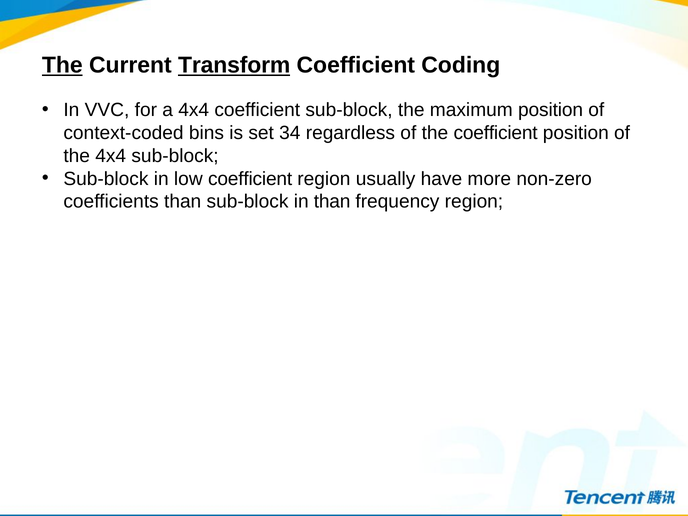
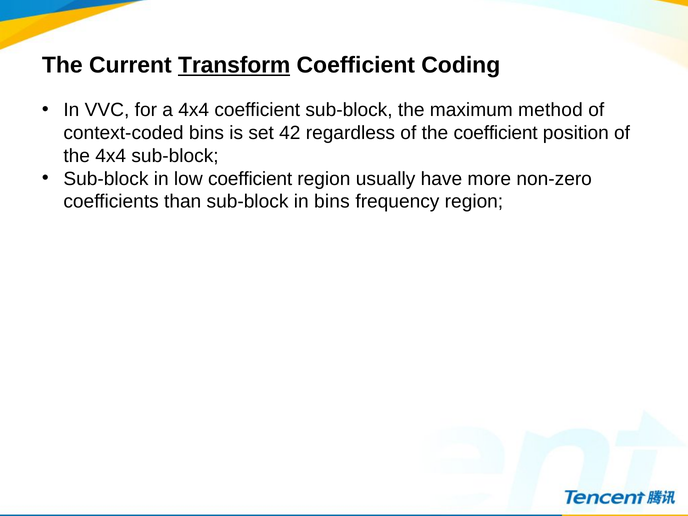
The underline: present -> none (62, 65)
maximum position: position -> method (550, 110)
34: 34 -> 42 (290, 133)
in than: than -> bins (332, 202)
